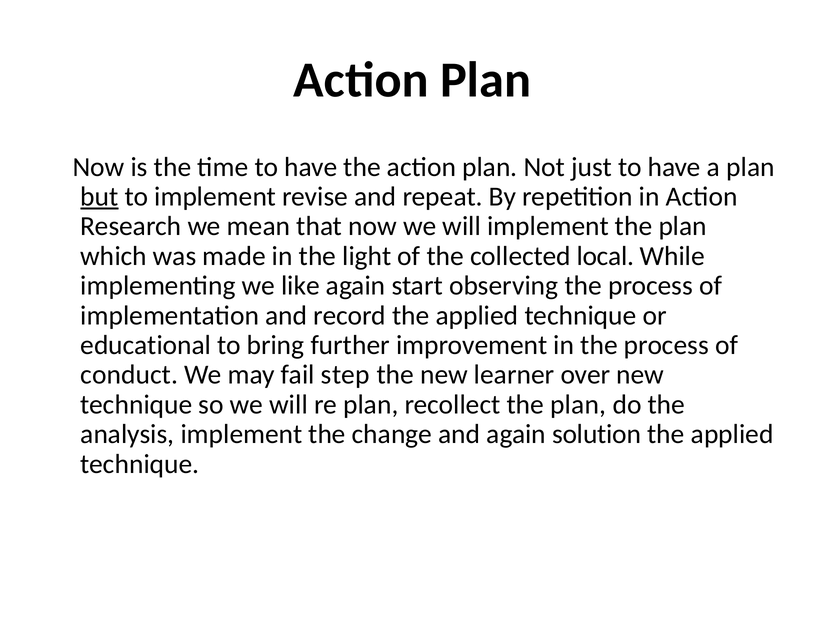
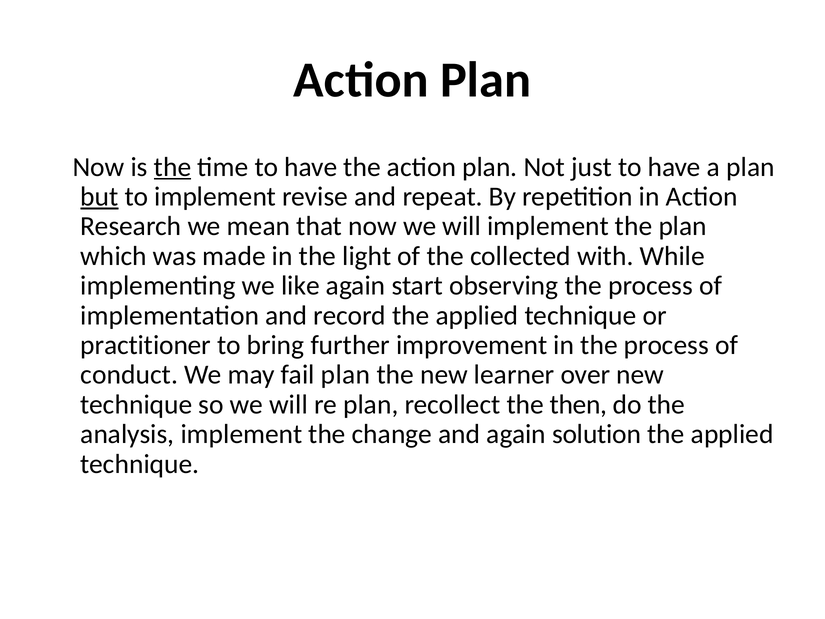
the underline: none -> present (173, 167)
local: local -> with (605, 256)
educational: educational -> practitioner (146, 345)
fail step: step -> plan (345, 375)
recollect the plan: plan -> then (578, 404)
